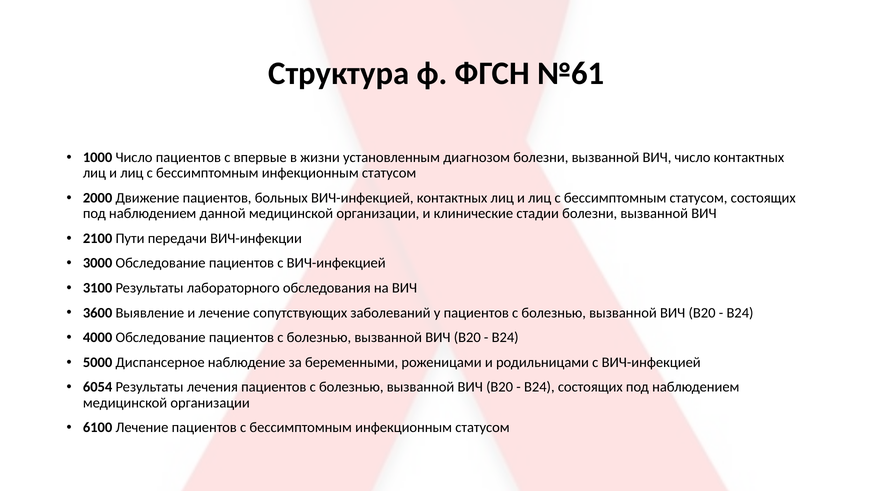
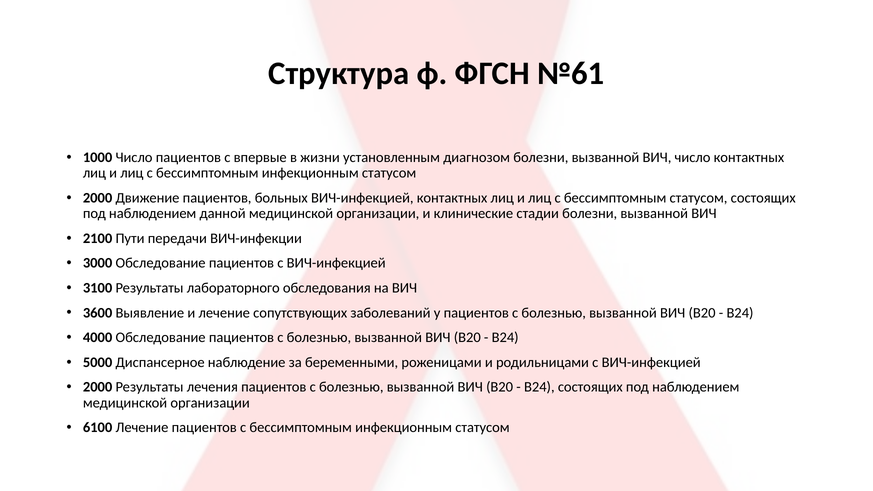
6054: 6054 -> 2000 (98, 387)
